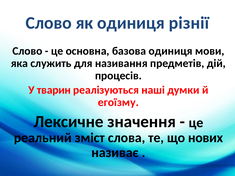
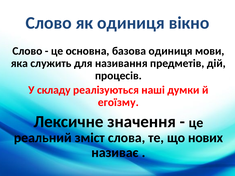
різнії: різнії -> вікно (189, 23)
тварин: тварин -> складу (54, 90)
